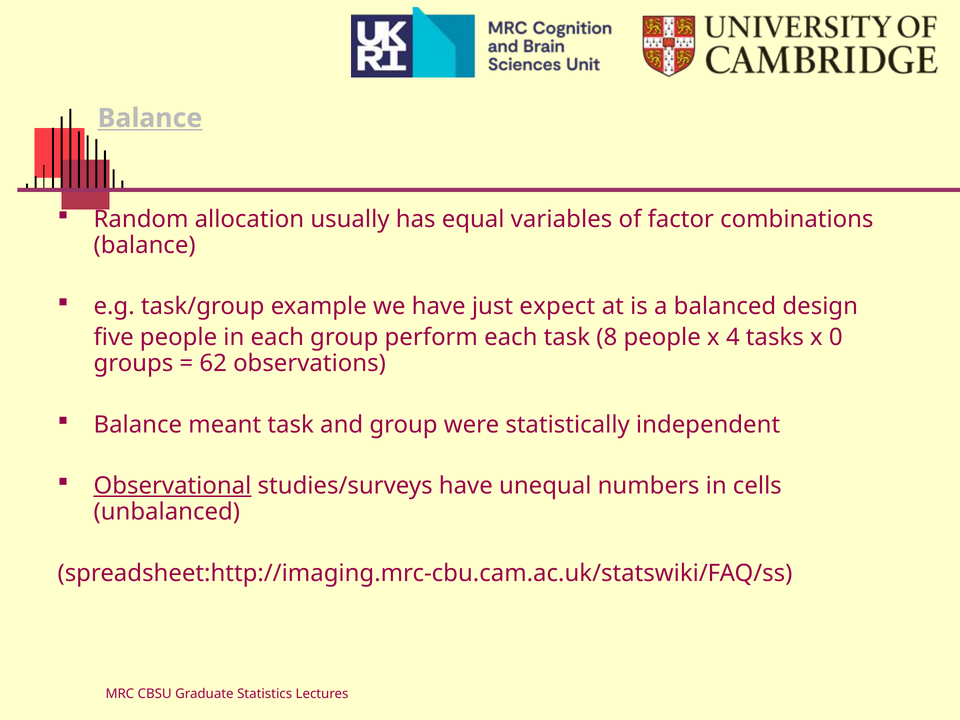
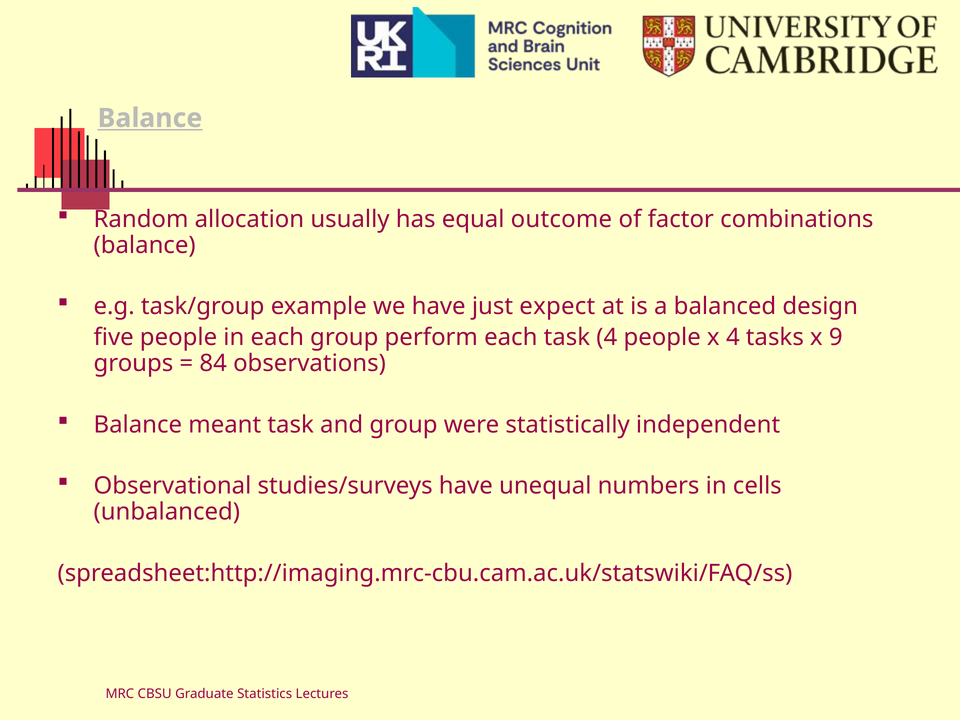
variables: variables -> outcome (561, 219)
task 8: 8 -> 4 (607, 337)
0: 0 -> 9 (836, 337)
62: 62 -> 84 (213, 363)
Observational underline: present -> none (172, 486)
